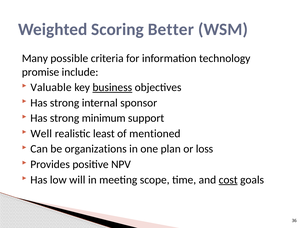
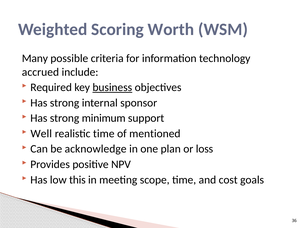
Better: Better -> Worth (171, 29)
promise: promise -> accrued (40, 72)
Valuable: Valuable -> Required (51, 87)
realistic least: least -> time (104, 134)
organizations: organizations -> acknowledge (96, 149)
will: will -> this (77, 180)
cost underline: present -> none (228, 180)
